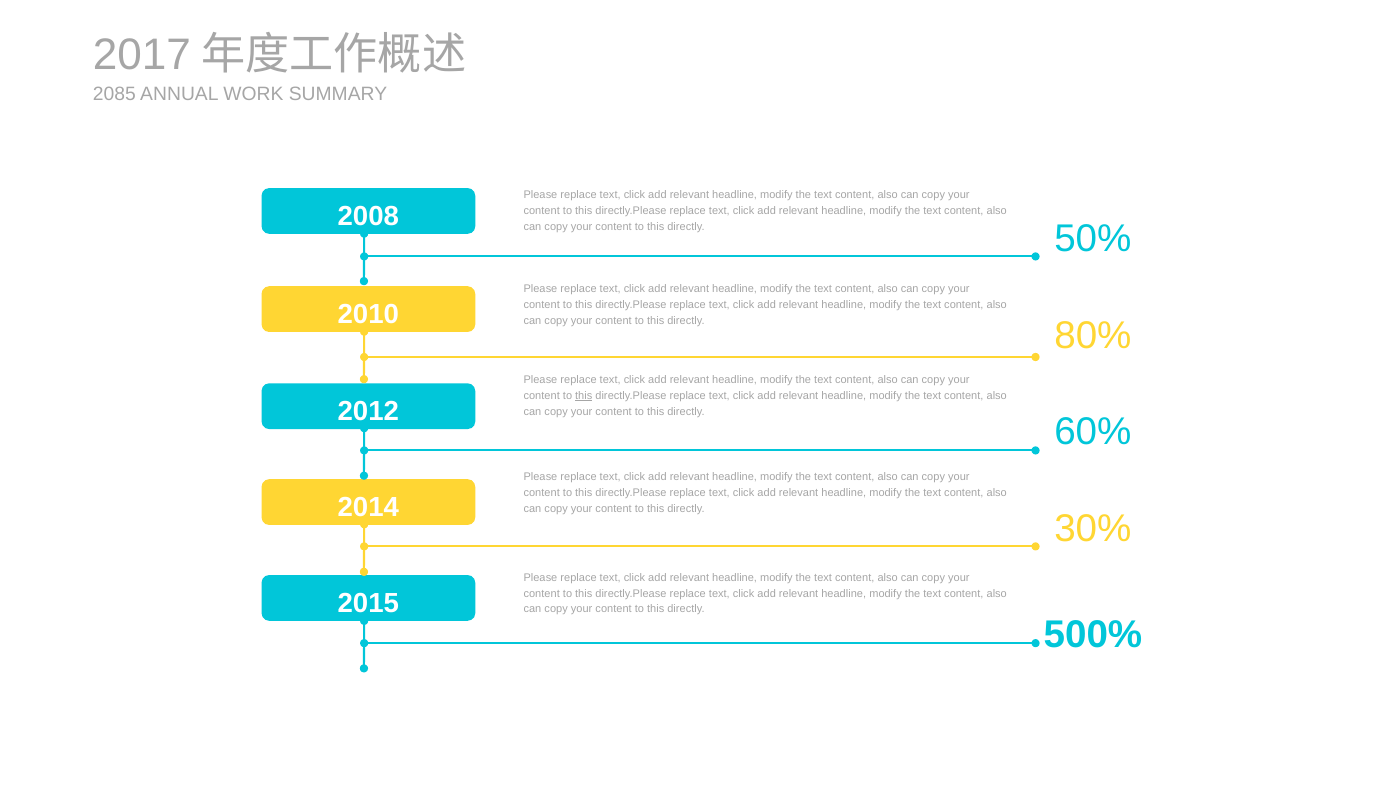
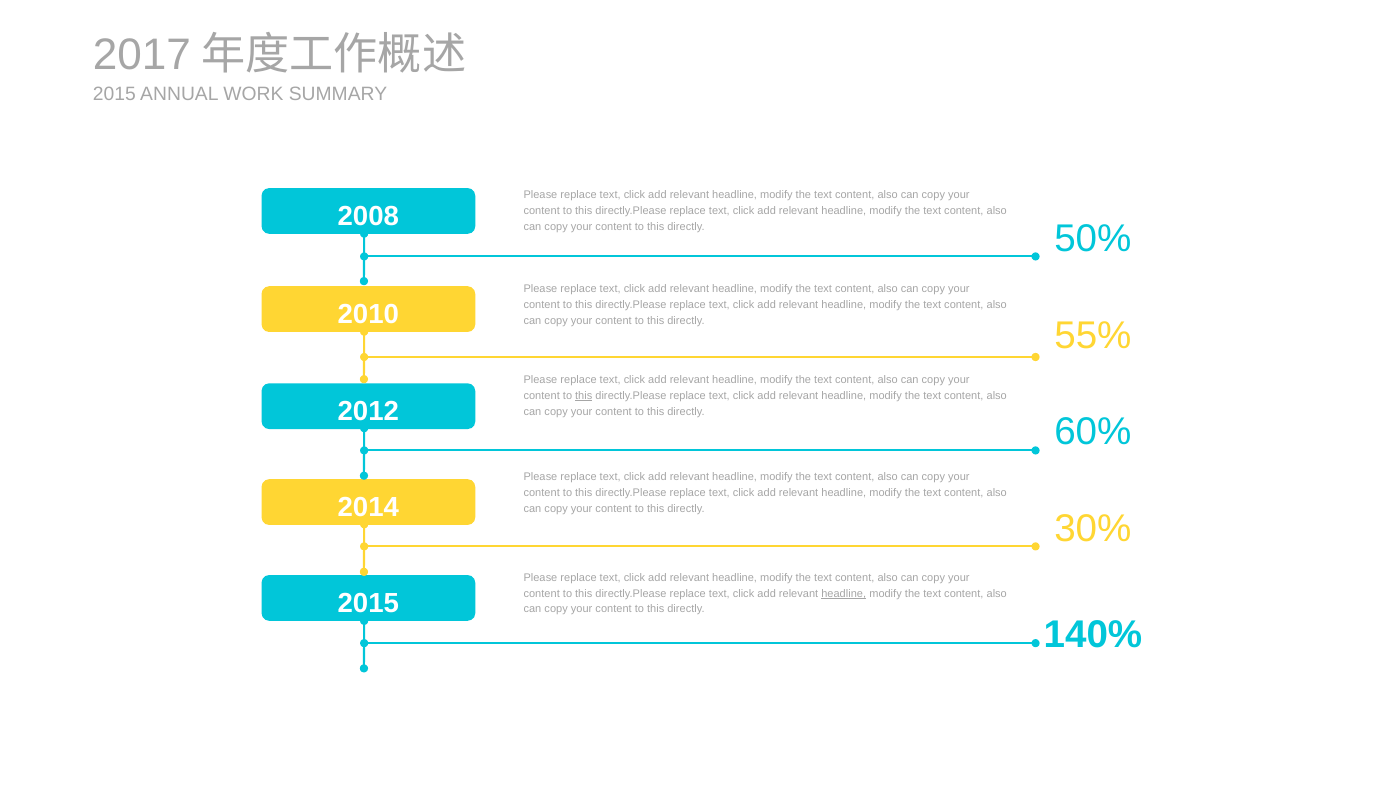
2085: 2085 -> 2015 (114, 94)
80%: 80% -> 55% (1093, 335)
headline underline: none -> present (844, 593)
500%: 500% -> 140% (1093, 634)
